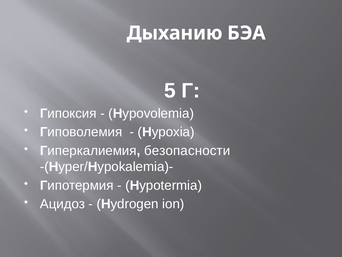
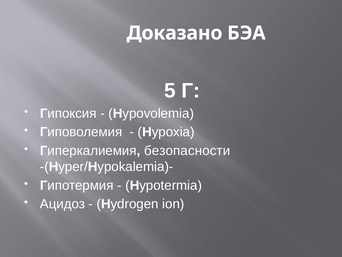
Дыханию: Дыханию -> Доказано (175, 33)
